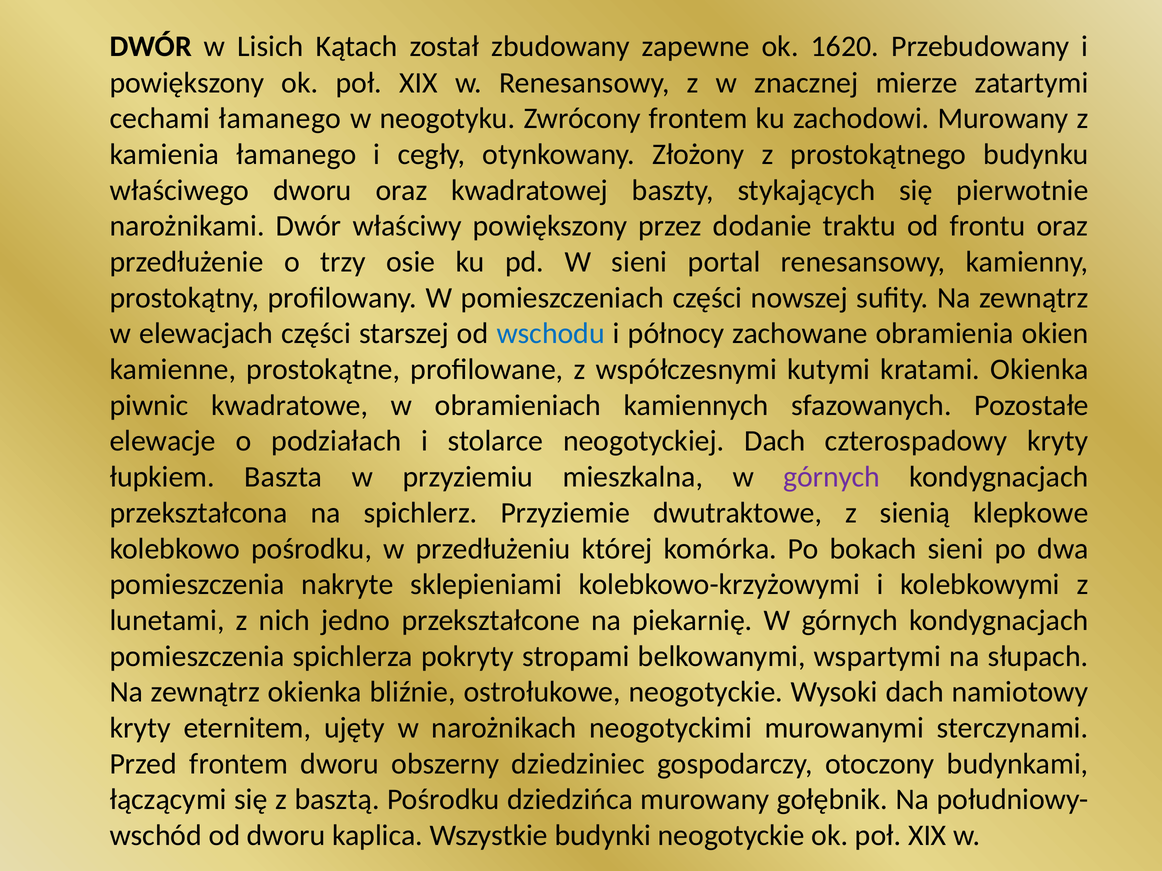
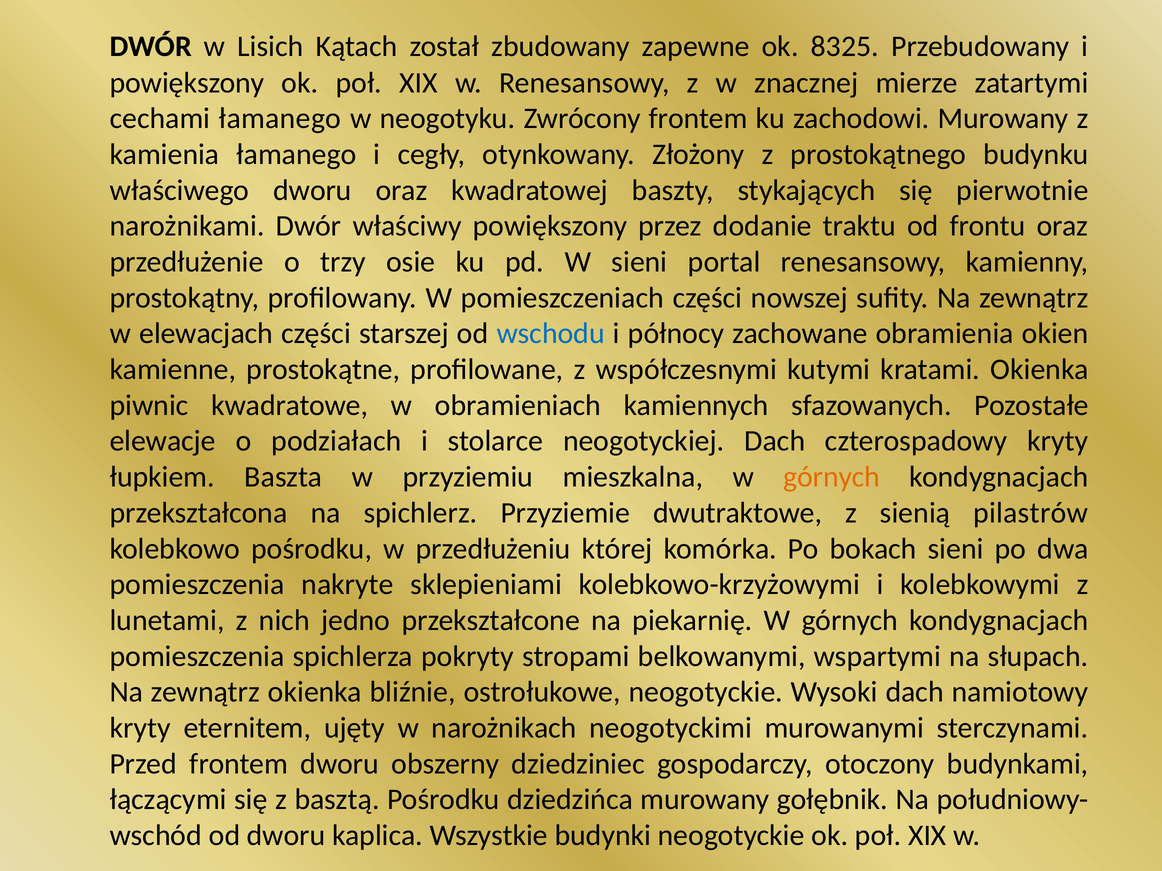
1620: 1620 -> 8325 (845, 46)
górnych colour: purple -> orange (832, 477)
klepkowe: klepkowe -> pilastrów (1031, 513)
